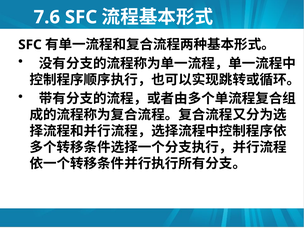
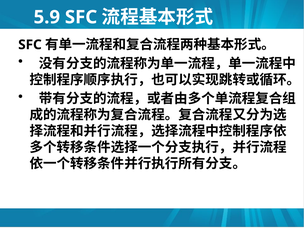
7.6: 7.6 -> 5.9 (47, 17)
